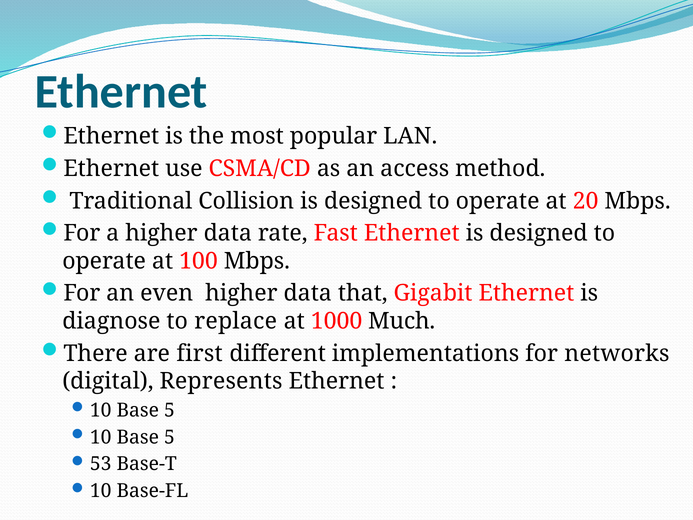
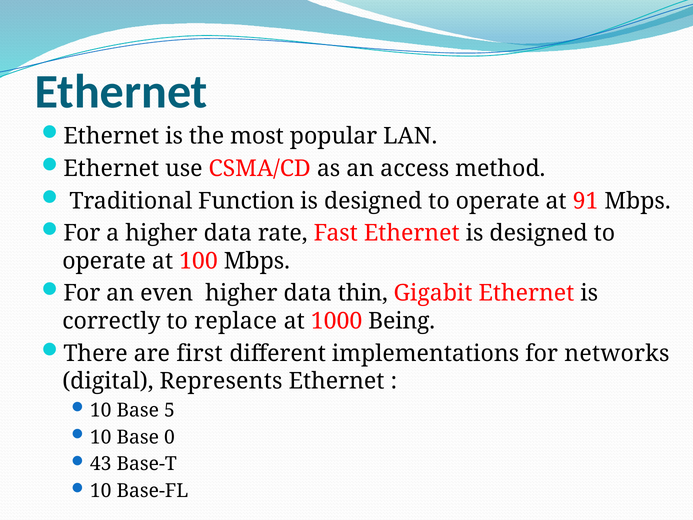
Collision: Collision -> Function (246, 201)
20: 20 -> 91 (586, 201)
that: that -> thin (363, 293)
diagnose: diagnose -> correctly (111, 321)
Much: Much -> Being (402, 321)
5: 5 -> 0 (169, 437)
53: 53 -> 43 (101, 464)
